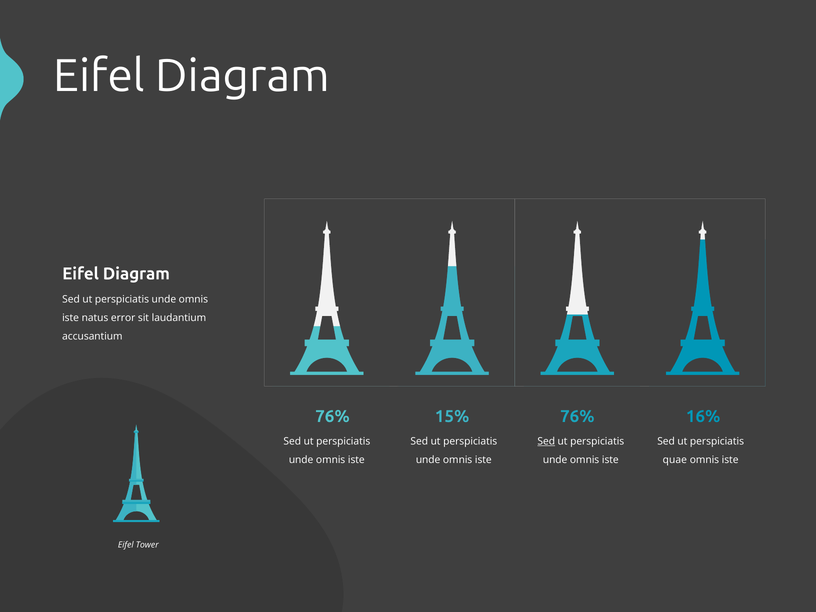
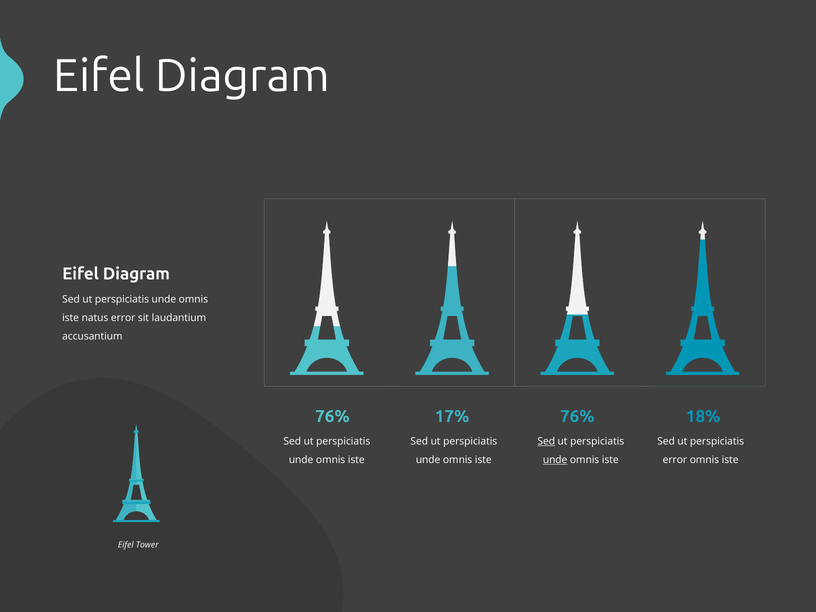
15%: 15% -> 17% (452, 416)
16%: 16% -> 18% (703, 416)
unde underline: none -> present (555, 460)
quae: quae -> error (675, 460)
